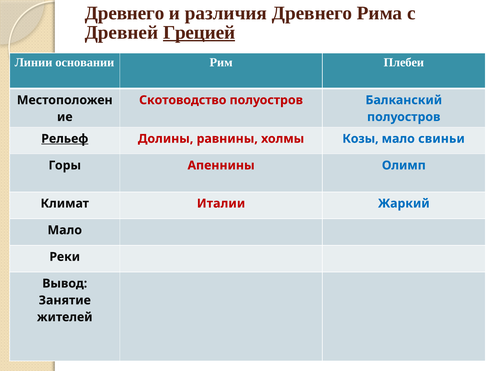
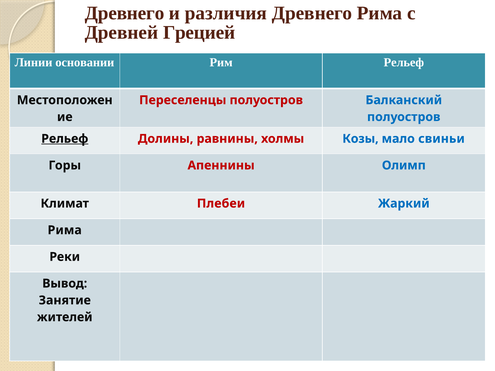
Грецией underline: present -> none (199, 32)
Рим Плебеи: Плебеи -> Рельеф (404, 63)
Скотоводство: Скотоводство -> Переселенцы (183, 100)
Италии: Италии -> Плебеи (221, 204)
Мало: Мало -> Рима (65, 230)
